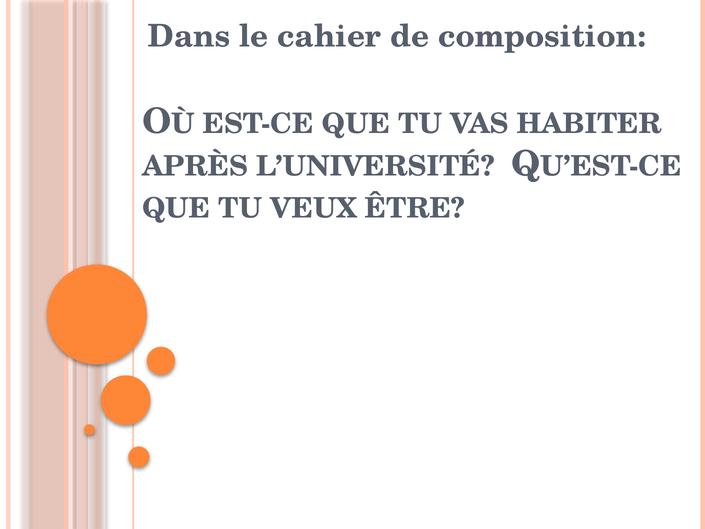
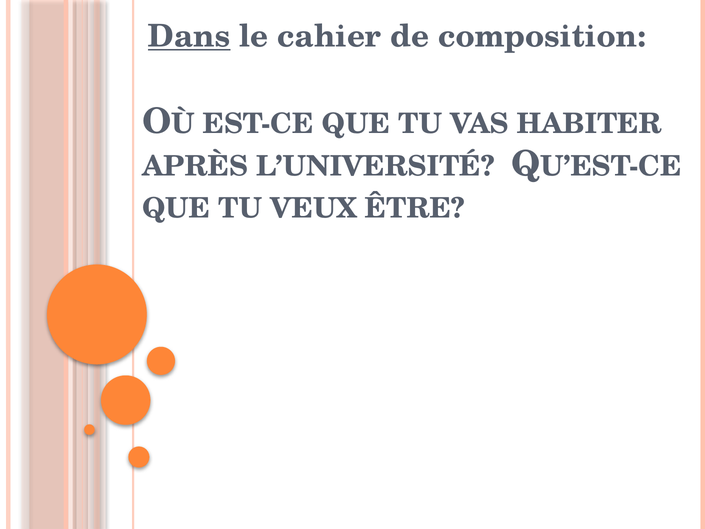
Dans underline: none -> present (189, 36)
